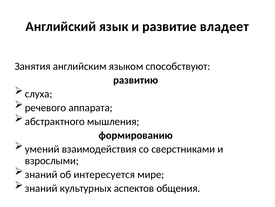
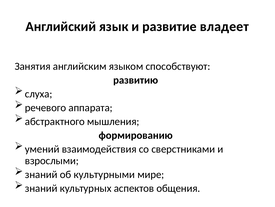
интересуется: интересуется -> культурными (104, 174)
